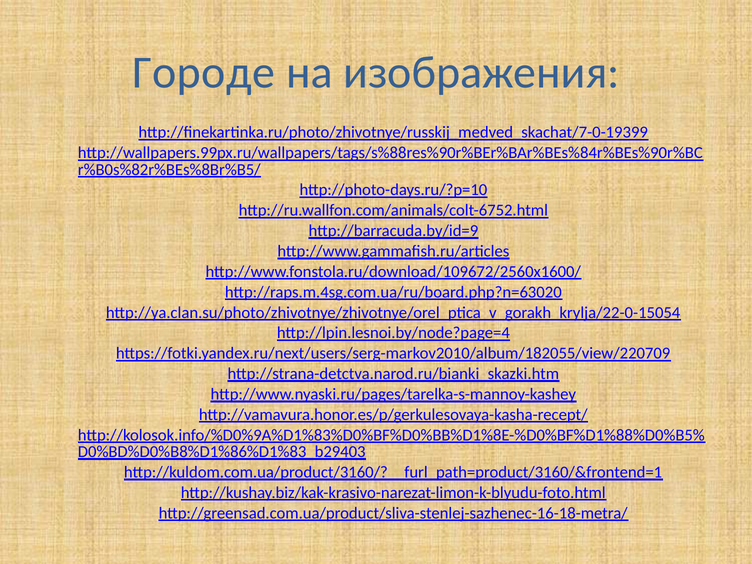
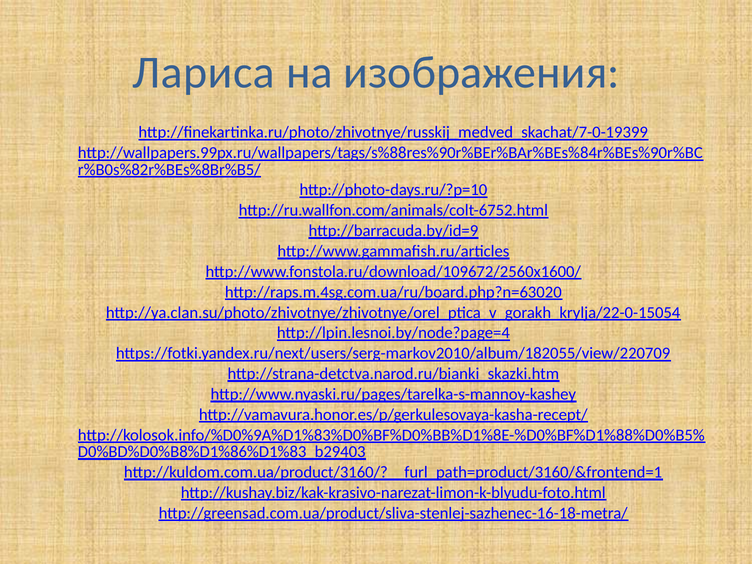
Городе: Городе -> Лариса (204, 73)
